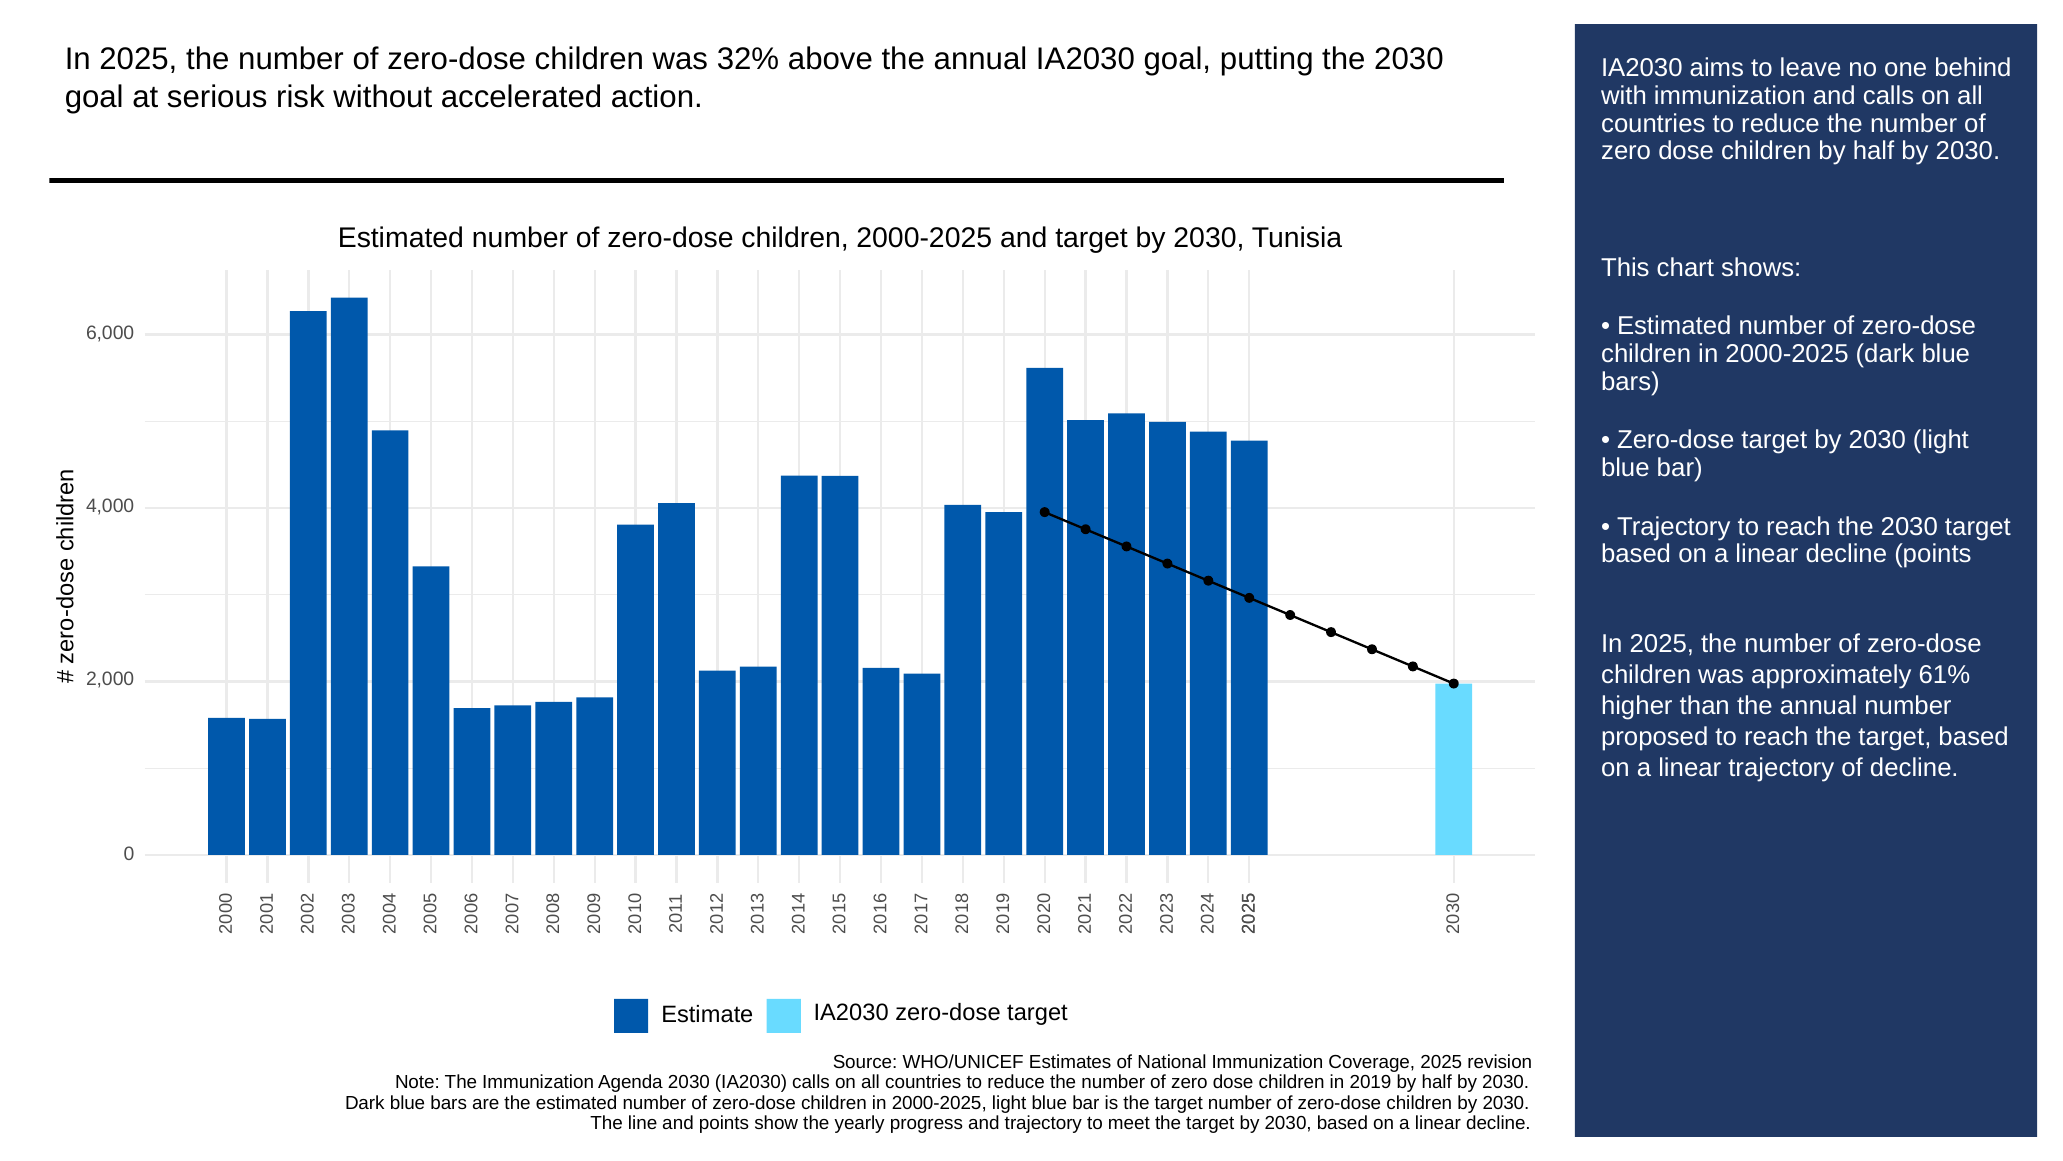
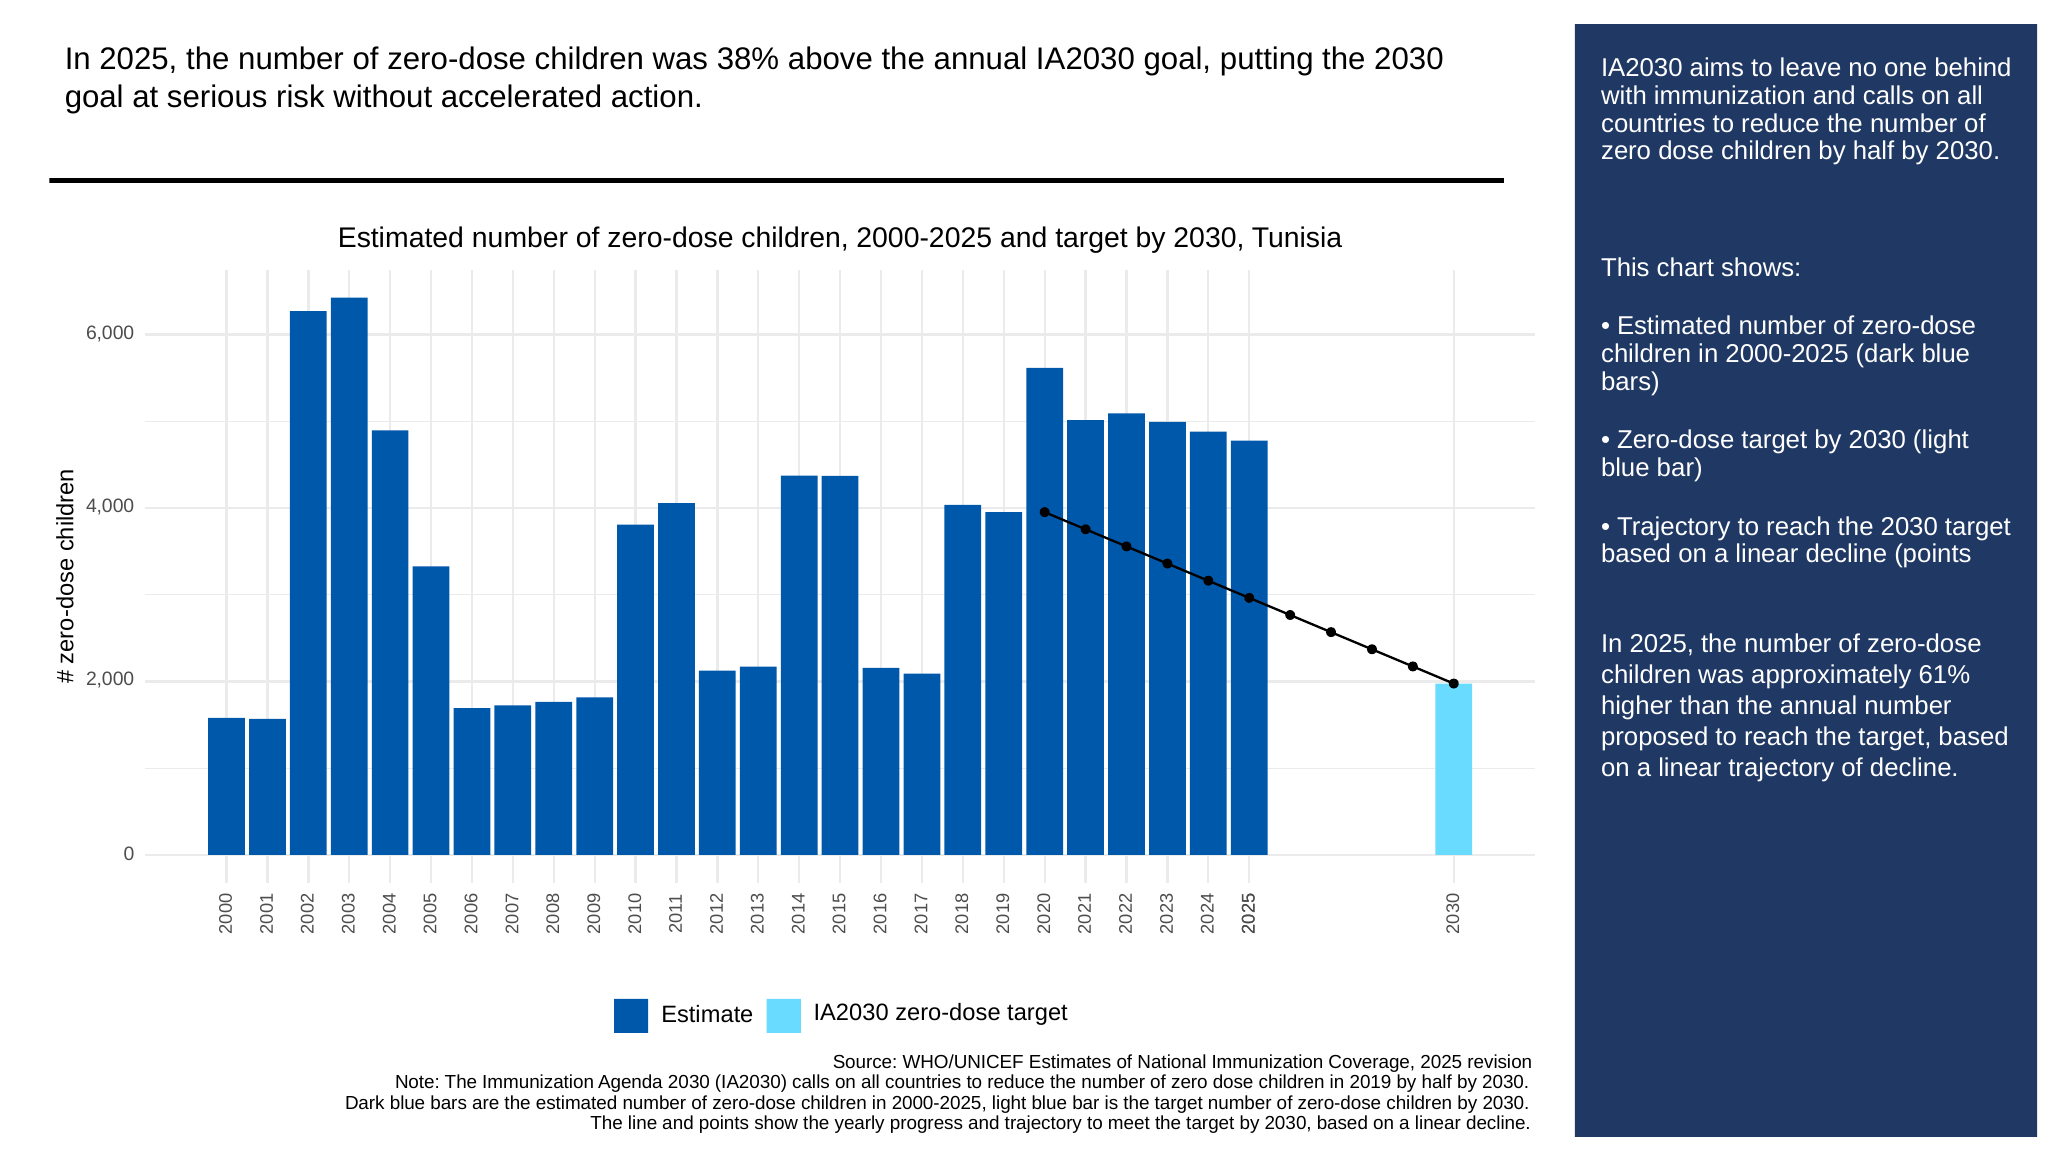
32%: 32% -> 38% (748, 59)
